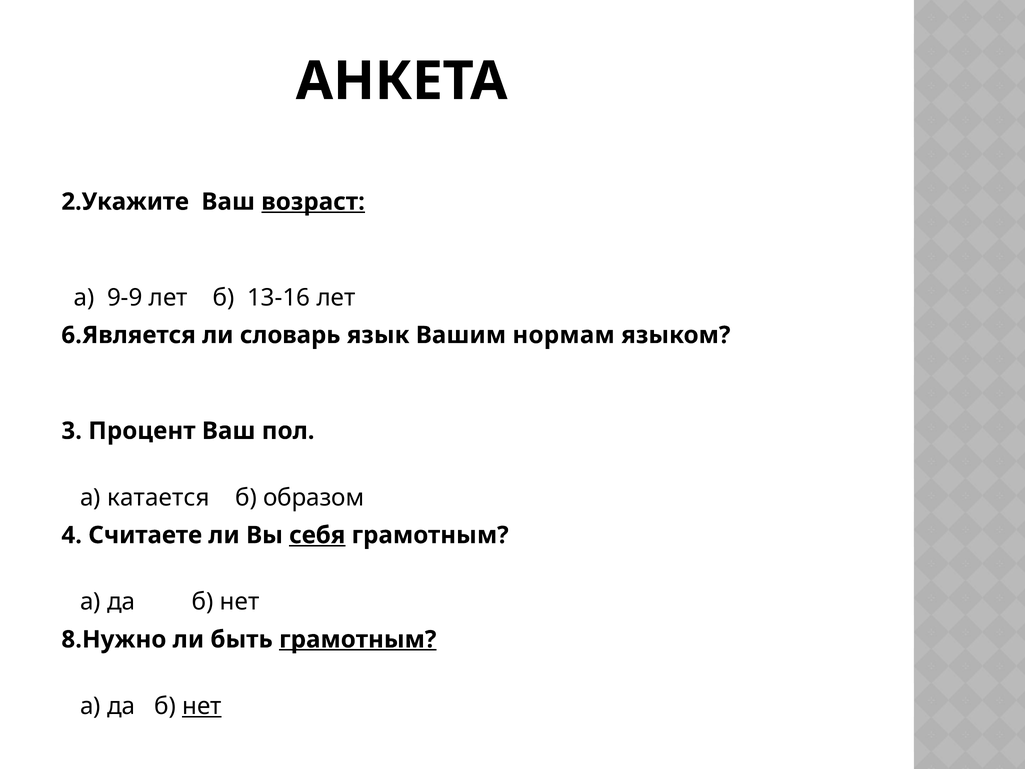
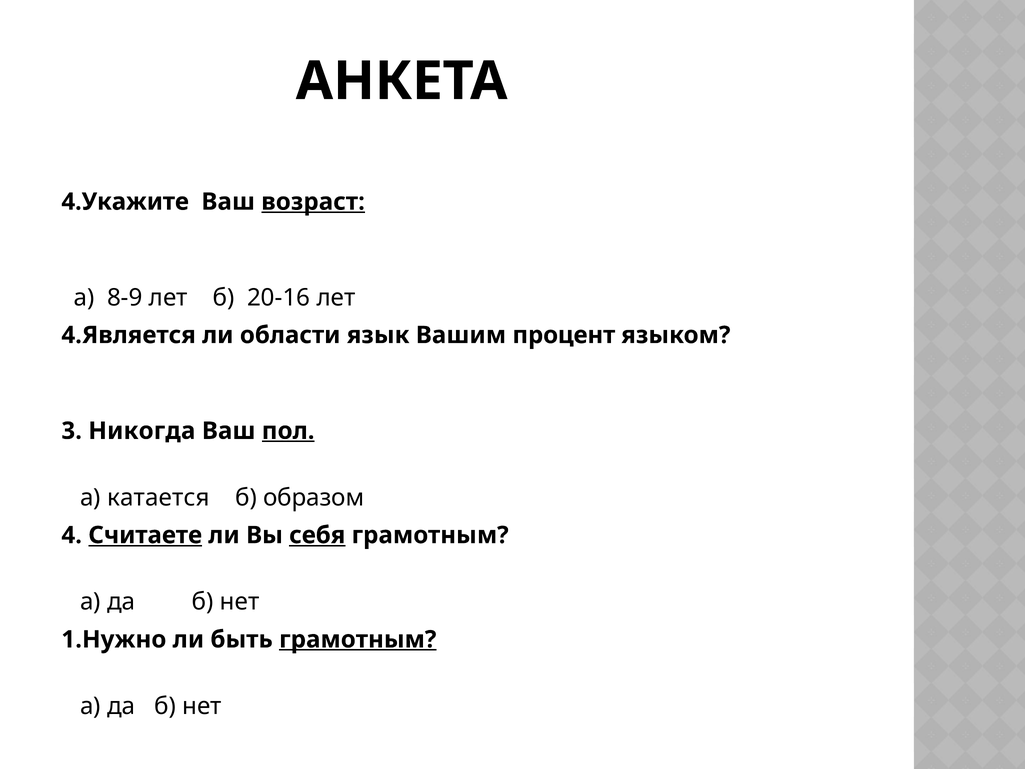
2.Укажите: 2.Укажите -> 4.Укажите (125, 202)
9-9: 9-9 -> 8-9 (125, 297)
13-16: 13-16 -> 20-16 (279, 297)
6.Является: 6.Является -> 4.Является (129, 335)
словарь: словарь -> области (290, 335)
нормам: нормам -> процент (564, 335)
Процент: Процент -> Никогда (142, 431)
пол underline: none -> present (288, 431)
Считаете underline: none -> present (145, 535)
8.Нужно: 8.Нужно -> 1.Нужно (114, 639)
нет underline: present -> none (202, 706)
